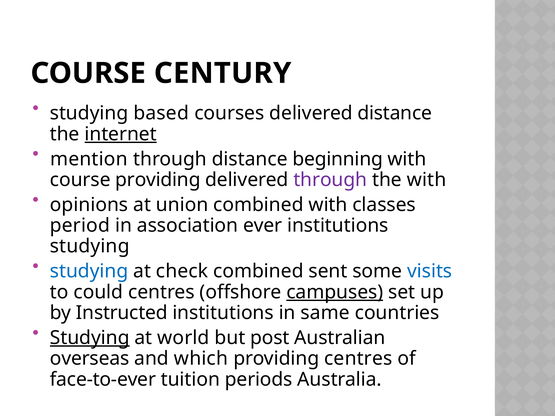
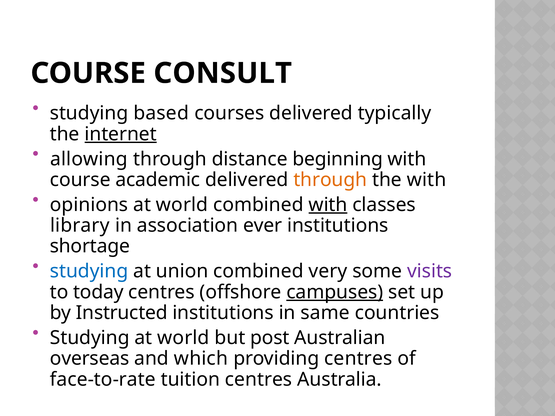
CENTURY: CENTURY -> CONSULT (223, 73)
delivered distance: distance -> typically (395, 113)
mention: mention -> allowing (89, 159)
course providing: providing -> academic (158, 180)
through colour: purple -> orange (330, 180)
union: union -> world (182, 205)
with underline: none -> present (328, 205)
period: period -> library (80, 226)
studying: studying -> shortage (90, 246)
check: check -> union (182, 271)
sent: sent -> very (328, 271)
visits colour: blue -> purple (430, 271)
could: could -> today (98, 292)
Studying underline: present -> none (90, 338)
face-to-ever: face-to-ever -> face-to-rate (103, 380)
tuition periods: periods -> centres (259, 380)
